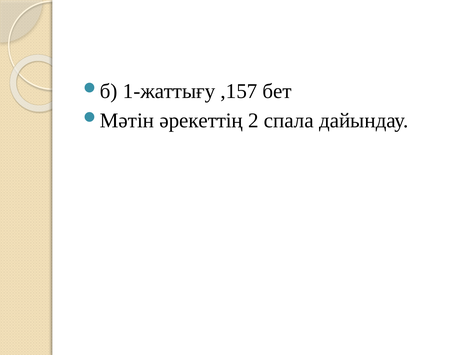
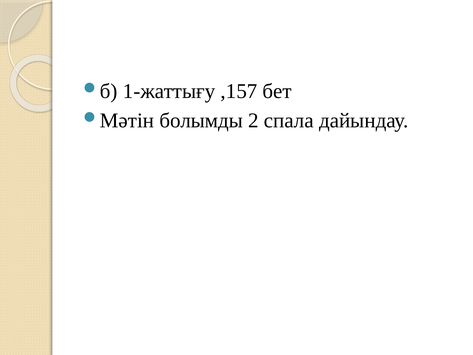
әрекеттің: әрекеттің -> болымды (201, 120)
